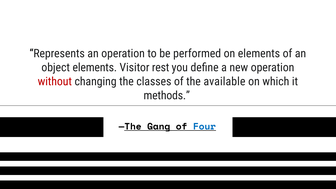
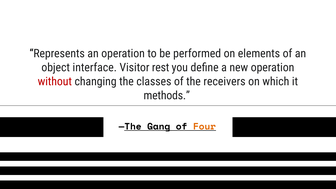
object elements: elements -> interface (95, 68)
available: available -> receivers (224, 82)
Four colour: blue -> orange (204, 126)
